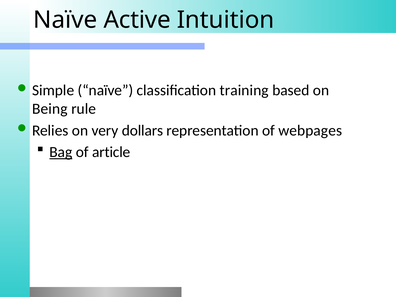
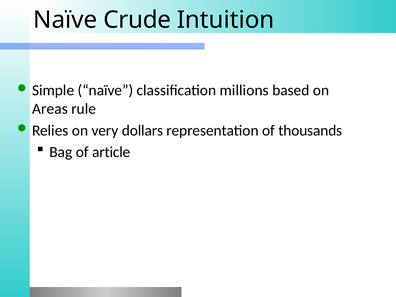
Active: Active -> Crude (137, 20)
training: training -> millions (244, 90)
Being: Being -> Areas (50, 109)
webpages: webpages -> thousands (310, 130)
Bag underline: present -> none (61, 152)
